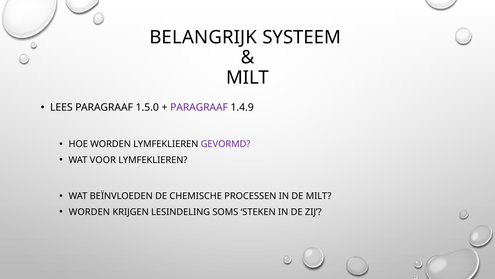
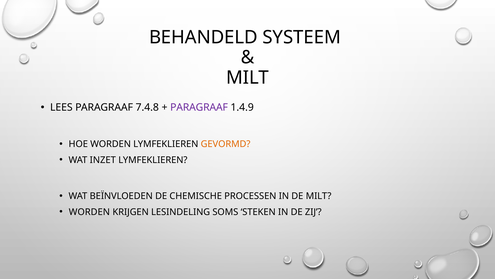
BELANGRIJK: BELANGRIJK -> BEHANDELD (203, 37)
1.5.0: 1.5.0 -> 7.4.8 (147, 107)
GEVORMD colour: purple -> orange (226, 144)
VOOR: VOOR -> INZET (103, 160)
